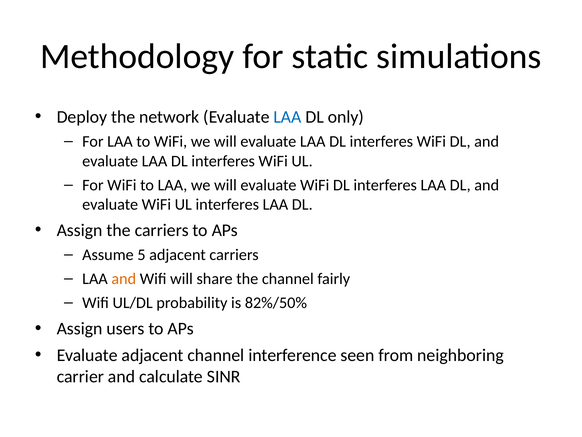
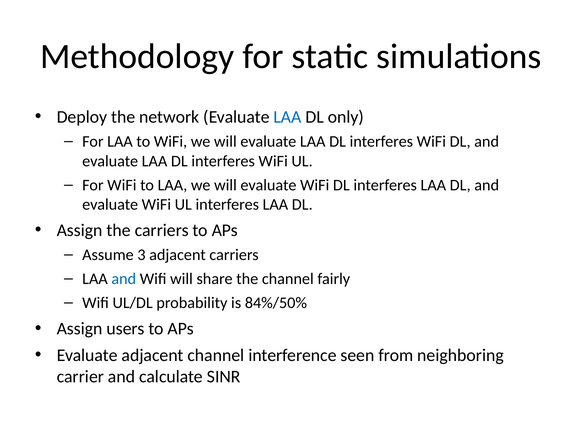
5: 5 -> 3 (141, 255)
and colour: orange -> blue (124, 279)
82%/50%: 82%/50% -> 84%/50% (276, 303)
